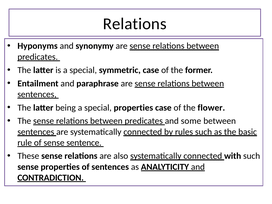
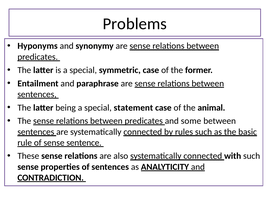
Relations: Relations -> Problems (135, 24)
special properties: properties -> statement (133, 108)
flower: flower -> animal (211, 108)
